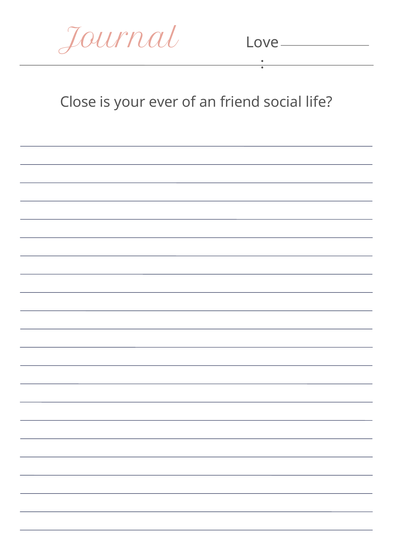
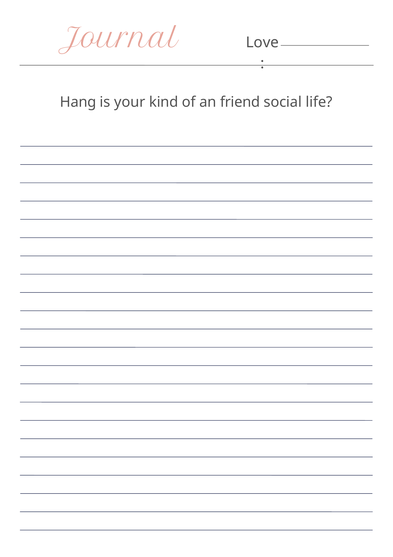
Close: Close -> Hang (78, 102)
ever: ever -> kind (164, 102)
